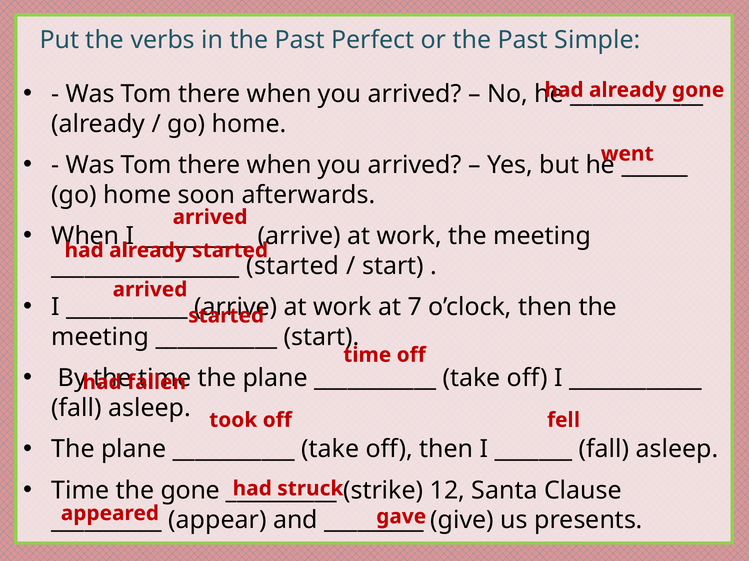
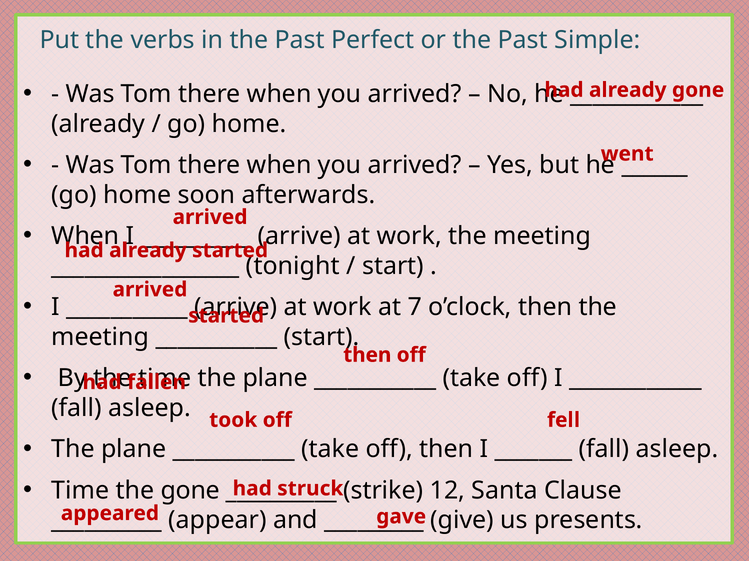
started: started -> tonight (293, 266)
time: time -> then (367, 355)
